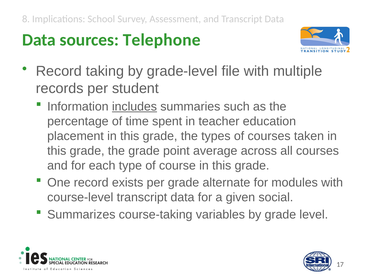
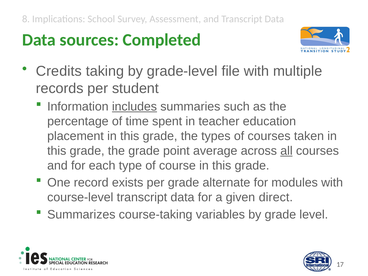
Telephone: Telephone -> Completed (162, 40)
Record: Record -> Credits (59, 71)
all underline: none -> present (286, 151)
social: social -> direct (276, 197)
